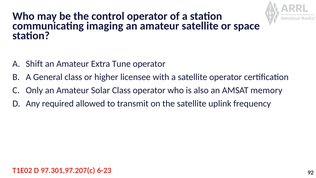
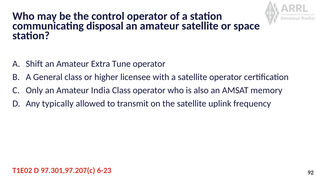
imaging: imaging -> disposal (105, 26)
Solar: Solar -> India (100, 90)
required: required -> typically (58, 104)
